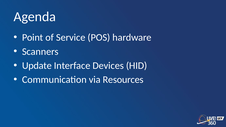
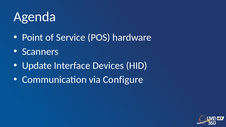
Resources: Resources -> Configure (123, 80)
